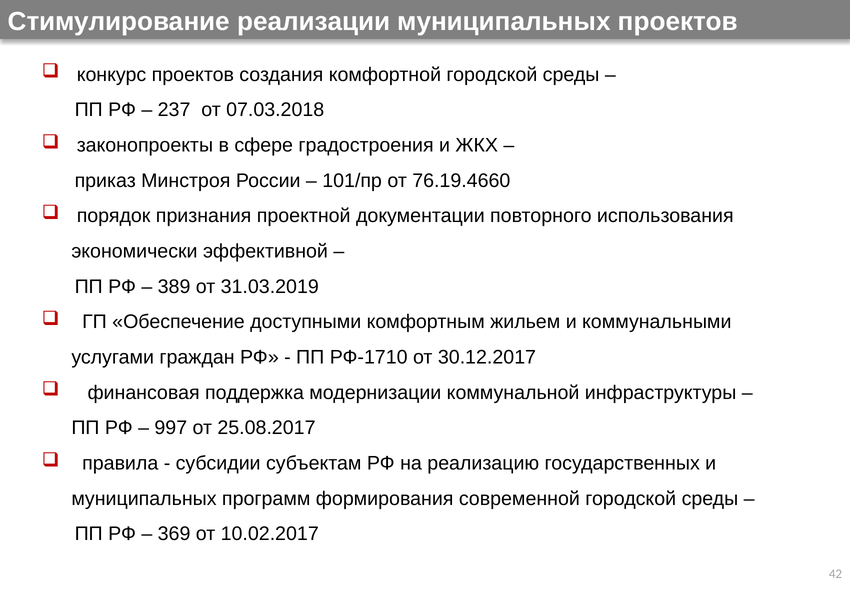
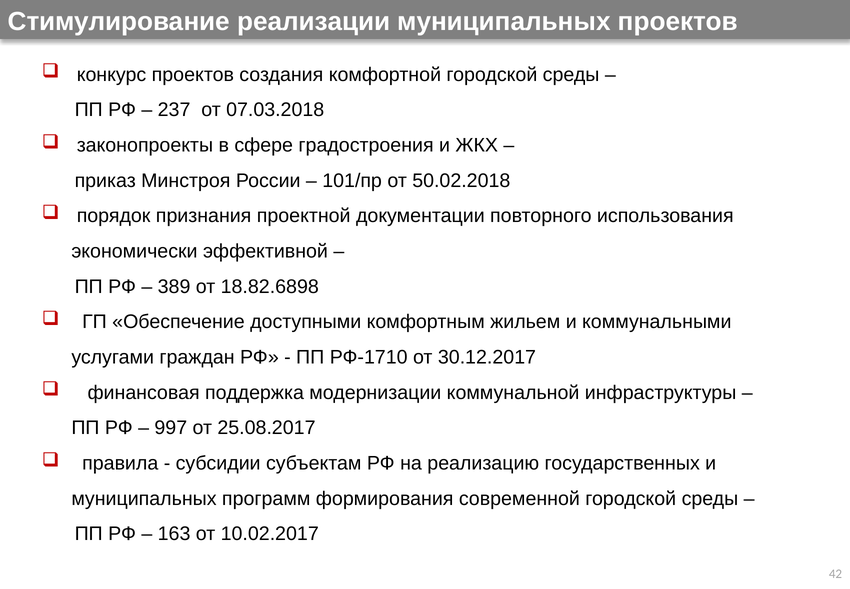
76.19.4660: 76.19.4660 -> 50.02.2018 (461, 180)
31.03.2019: 31.03.2019 -> 18.82.6898 (270, 286)
369: 369 -> 163 (174, 533)
